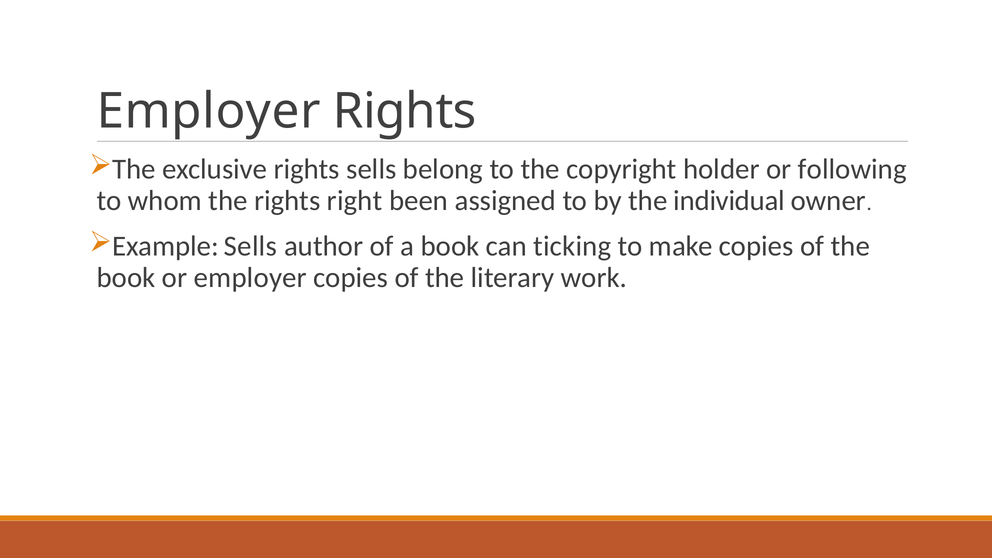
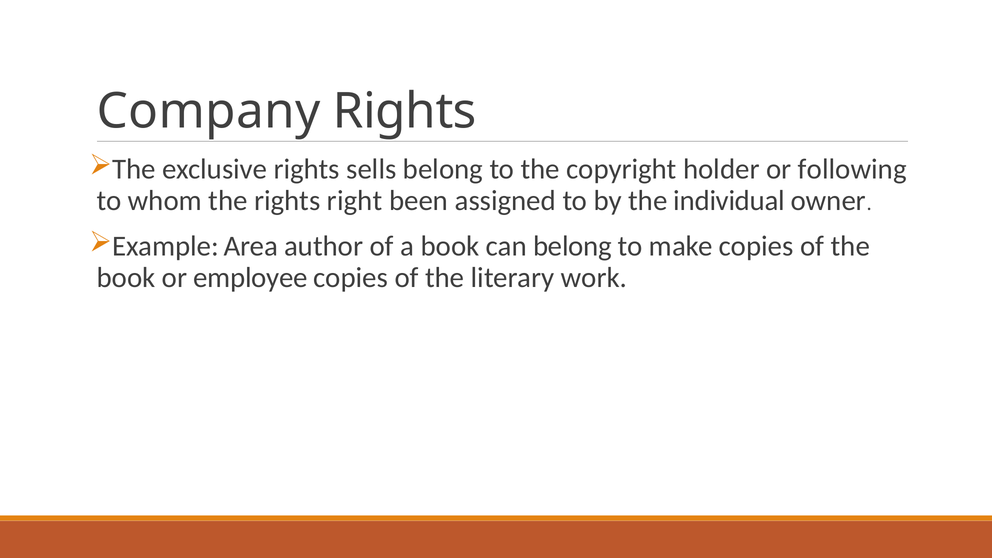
Employer: Employer -> Company (209, 111)
Example Sells: Sells -> Area (251, 246)
can ticking: ticking -> belong (572, 246)
or employer: employer -> employee (251, 278)
